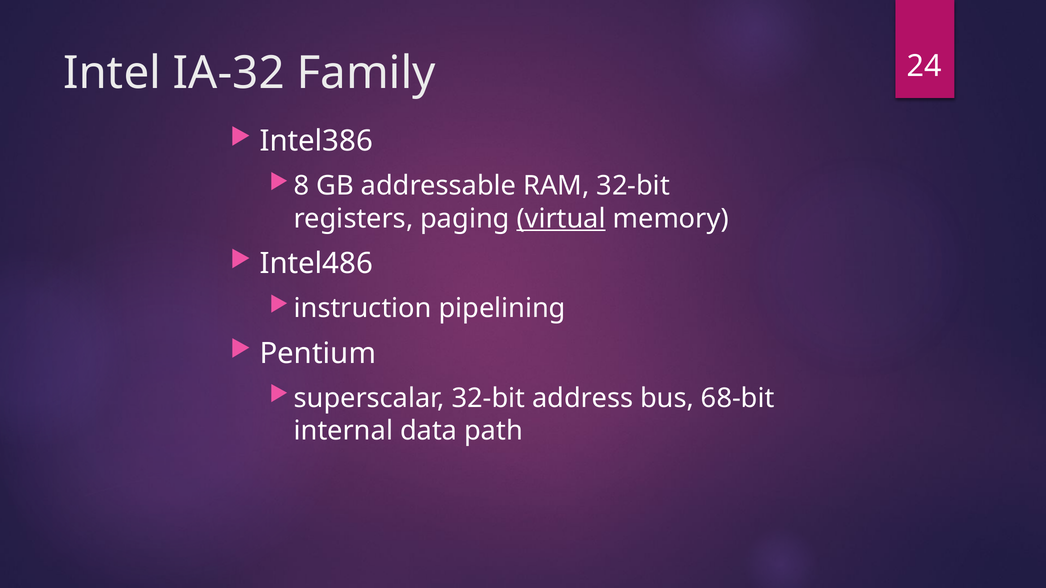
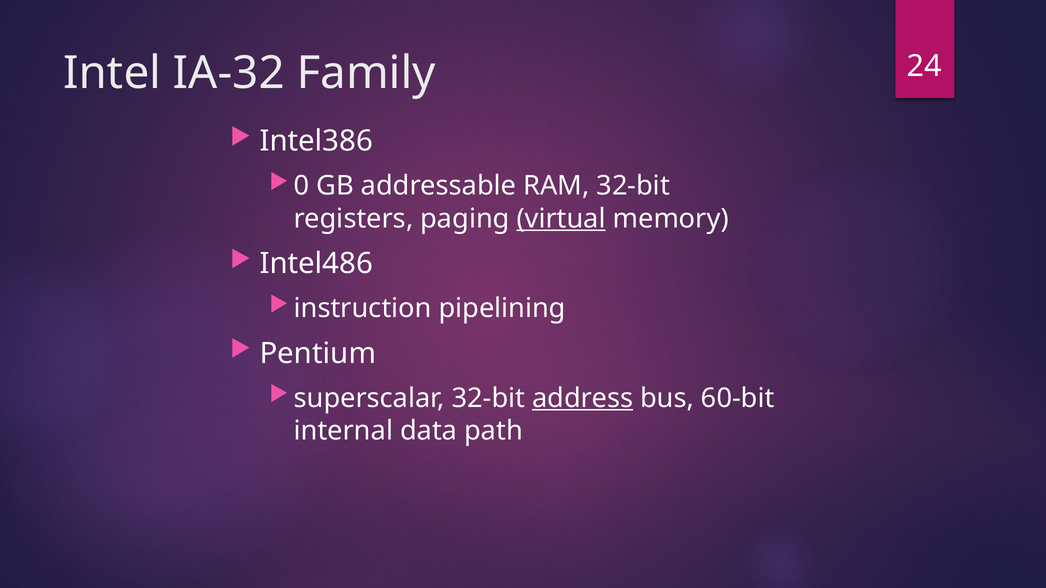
8: 8 -> 0 (302, 186)
address underline: none -> present (583, 398)
68-bit: 68-bit -> 60-bit (738, 398)
